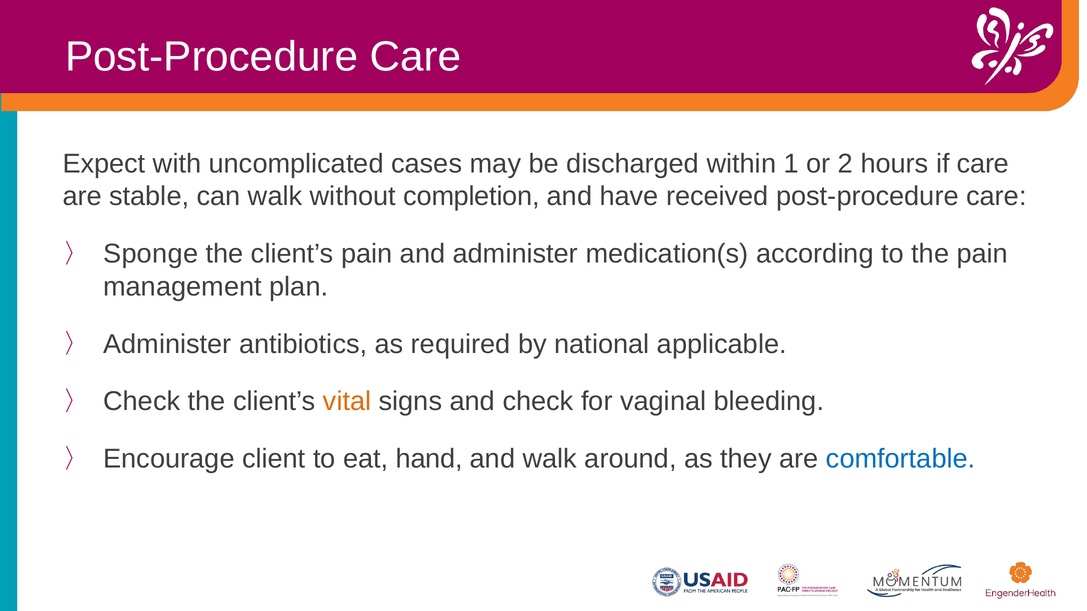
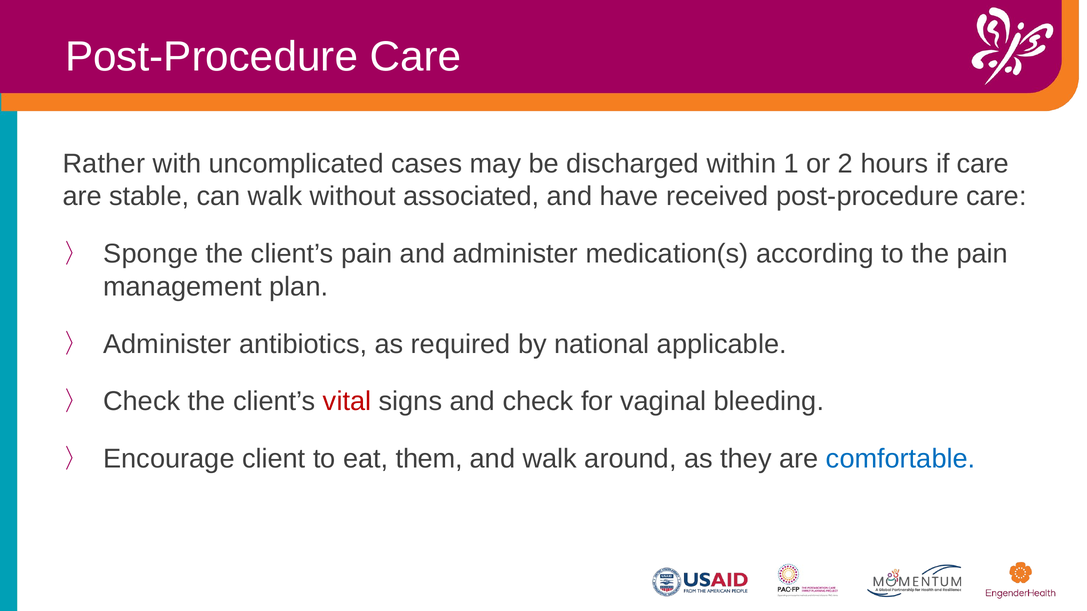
Expect: Expect -> Rather (104, 164)
completion: completion -> associated (471, 197)
vital colour: orange -> red (347, 402)
hand: hand -> them (429, 459)
